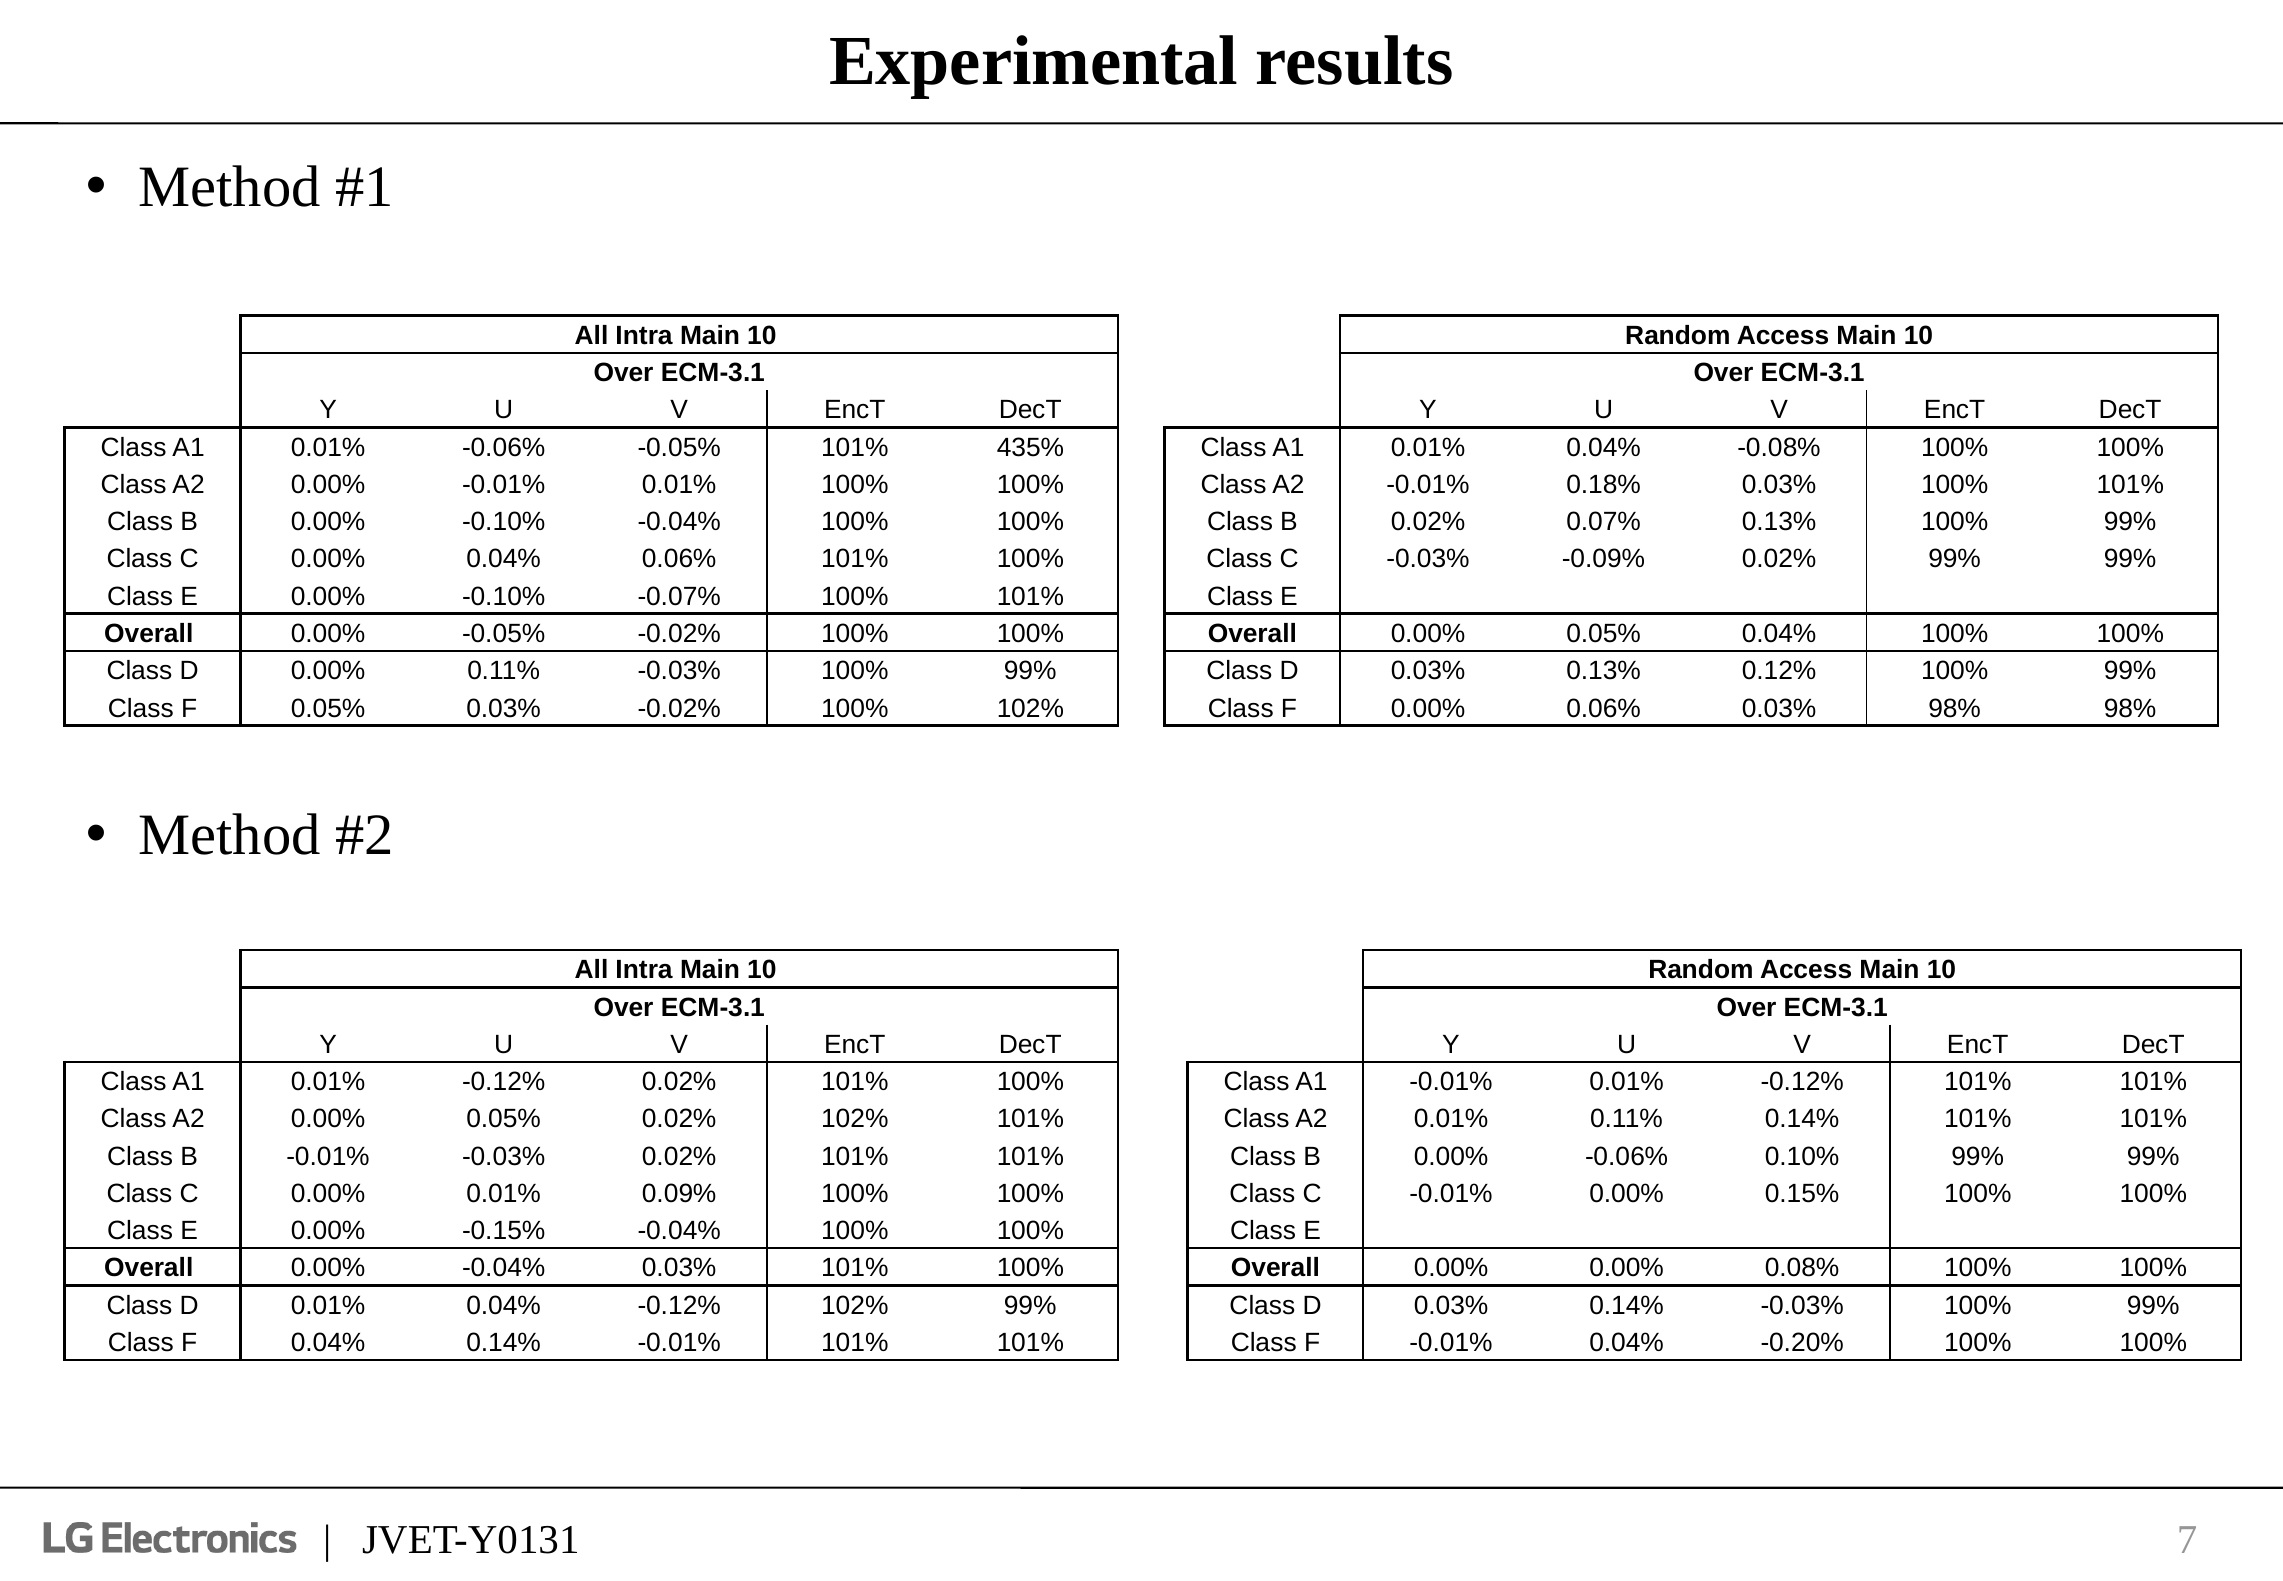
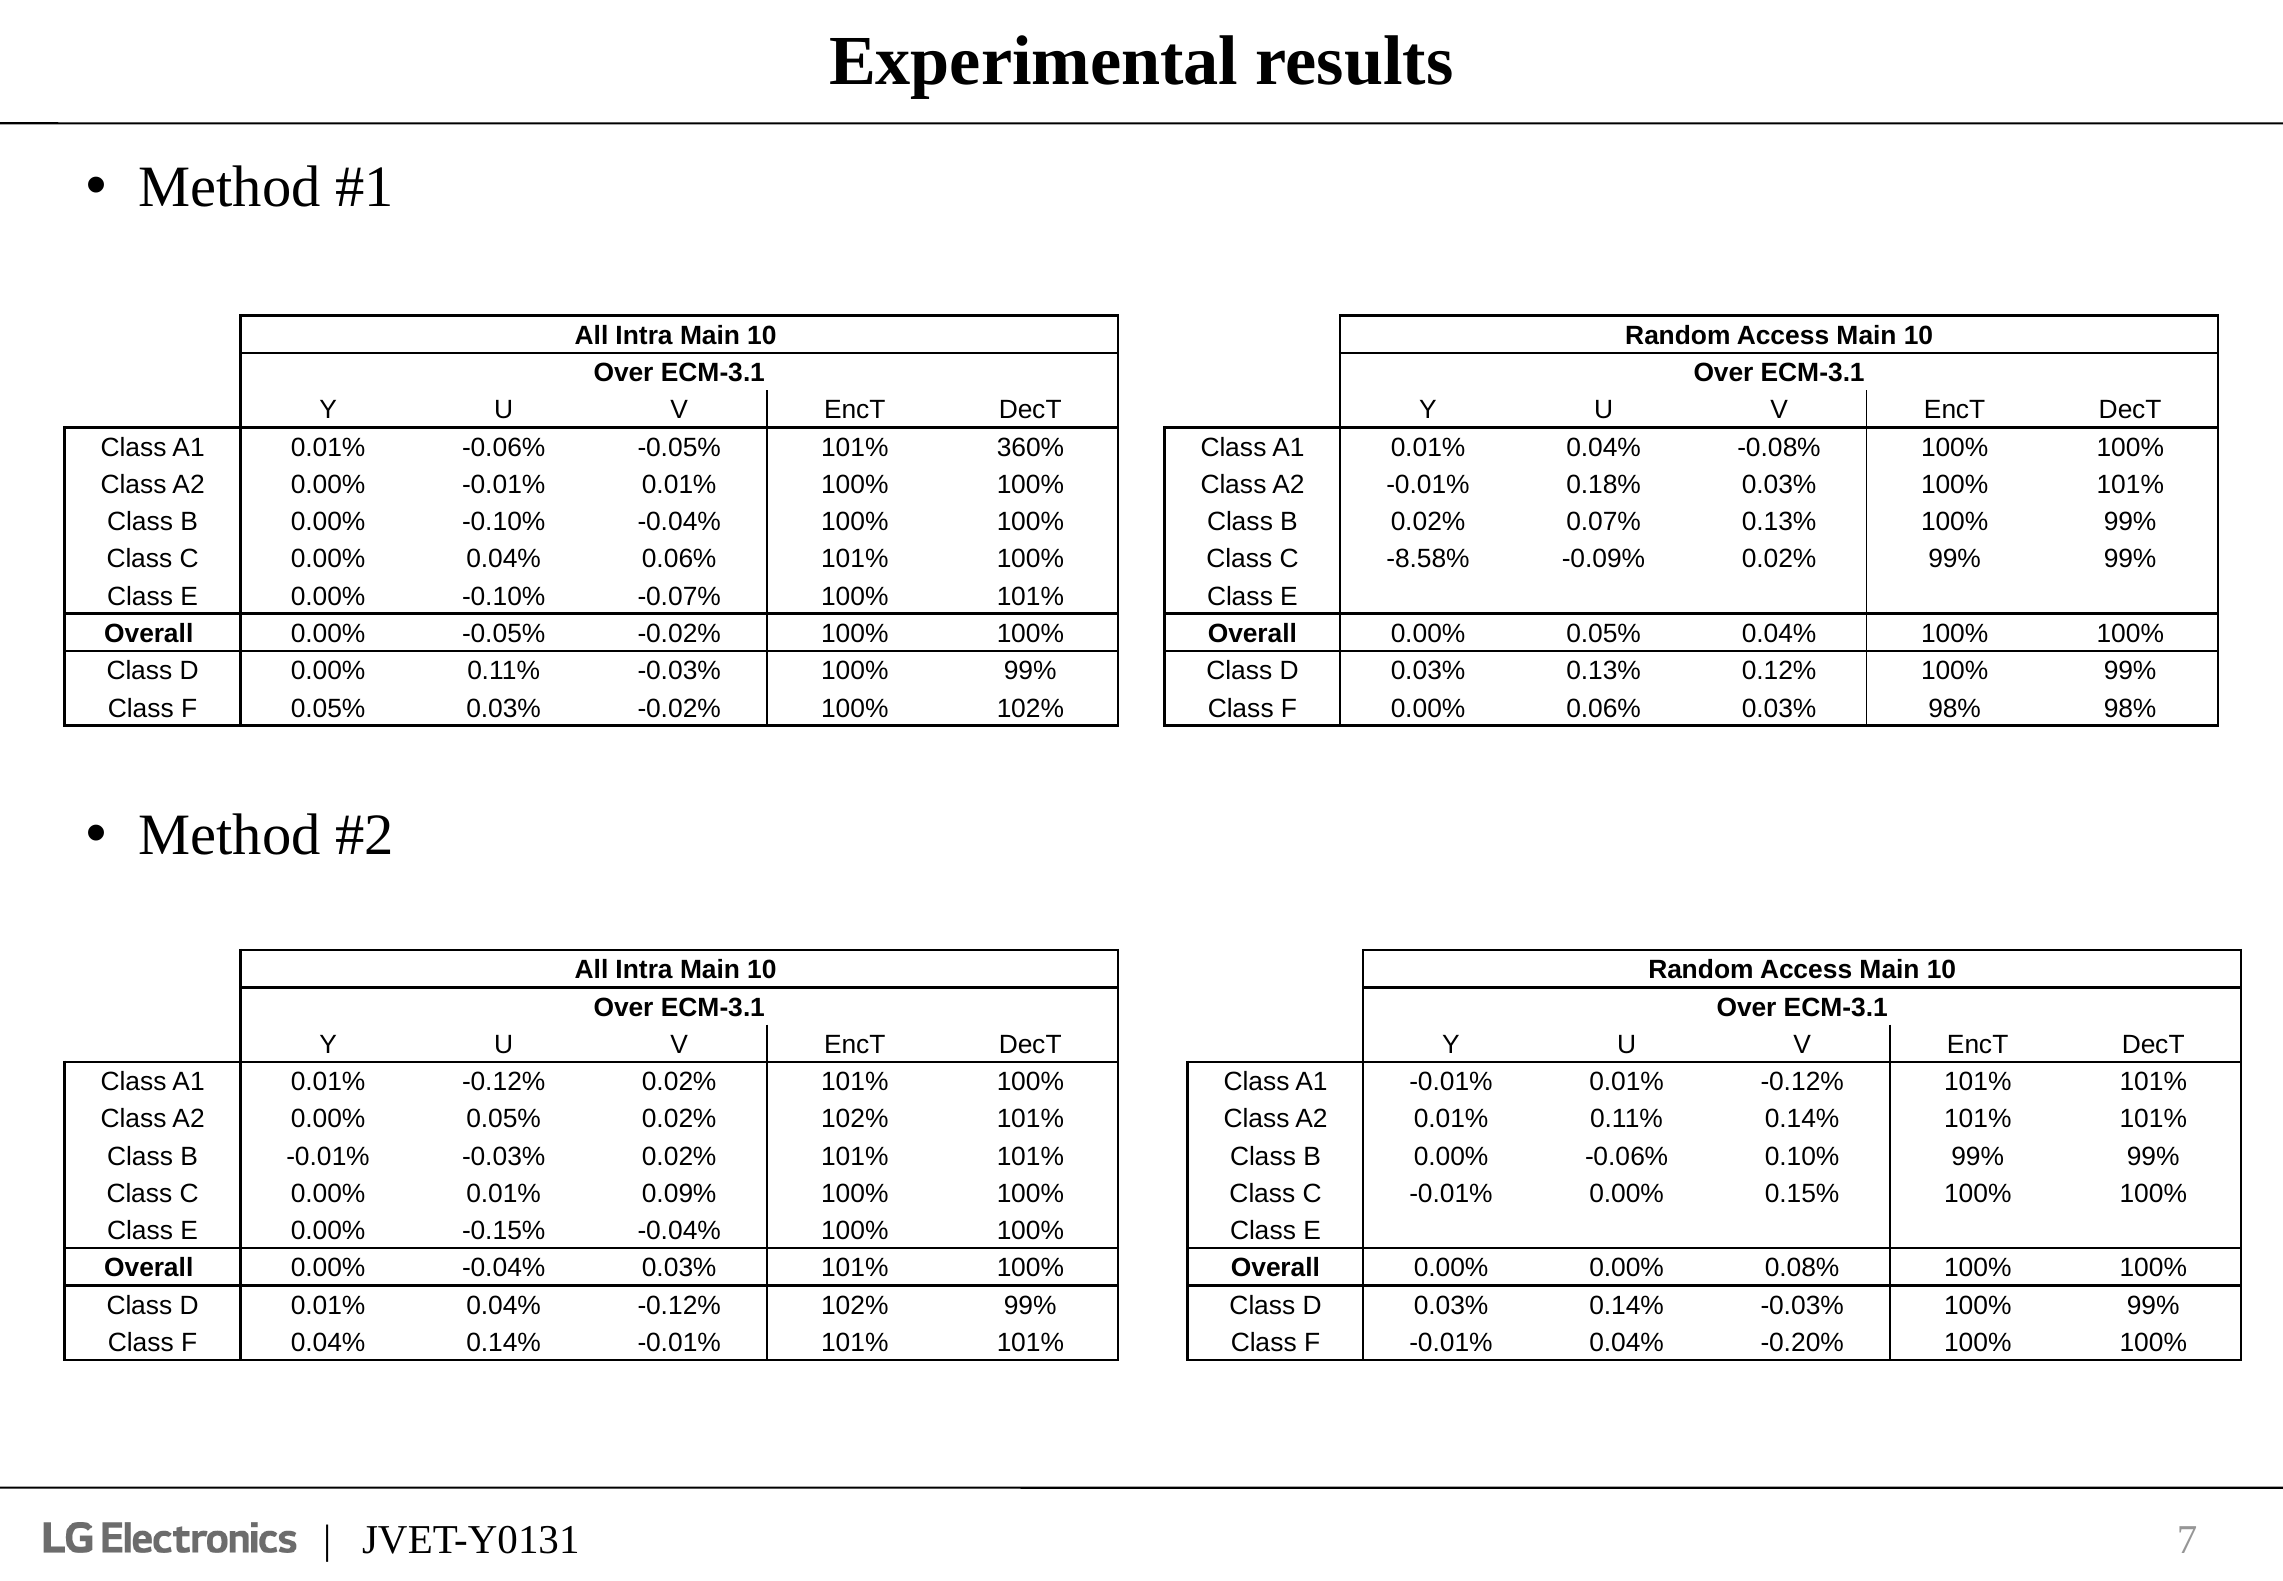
435%: 435% -> 360% (1030, 447)
C -0.03%: -0.03% -> -8.58% (1428, 559)
